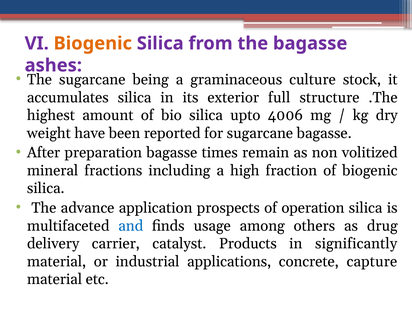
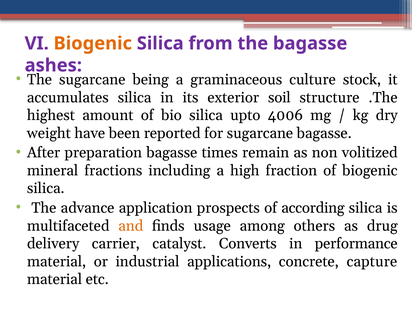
full: full -> soil (279, 97)
operation: operation -> according (313, 208)
and colour: blue -> orange (131, 226)
Products: Products -> Converts (248, 244)
significantly: significantly -> performance (356, 244)
